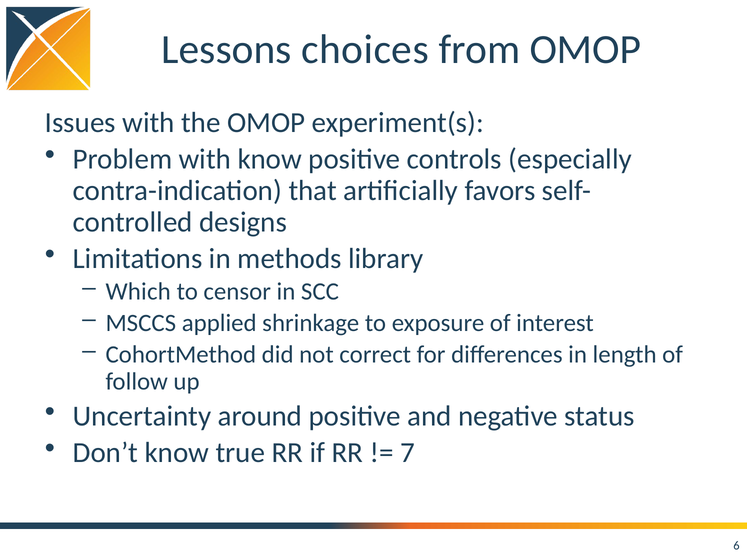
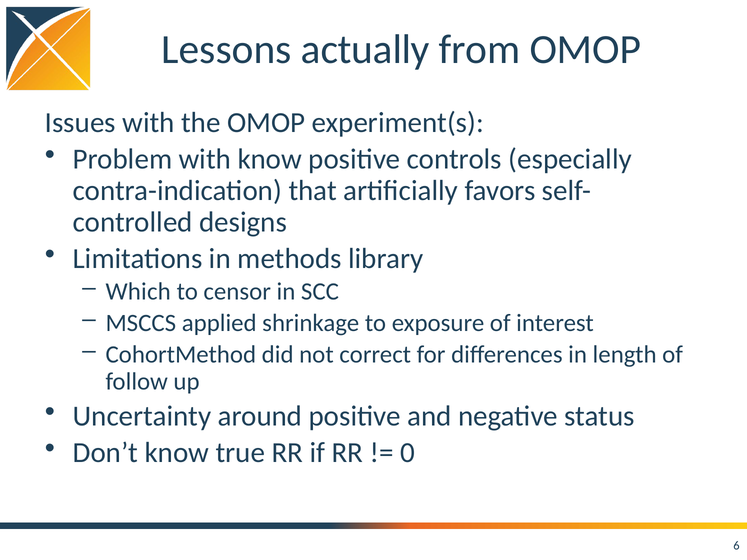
choices: choices -> actually (365, 50)
7: 7 -> 0 (407, 453)
